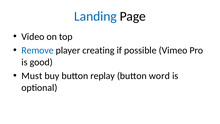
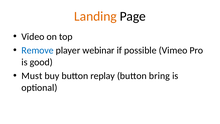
Landing colour: blue -> orange (95, 16)
creating: creating -> webinar (99, 50)
word: word -> bring (159, 76)
